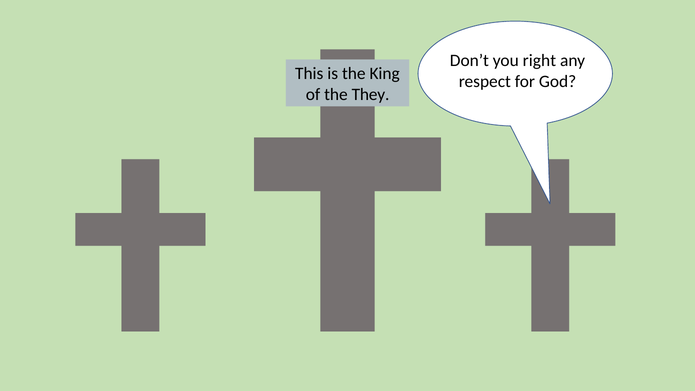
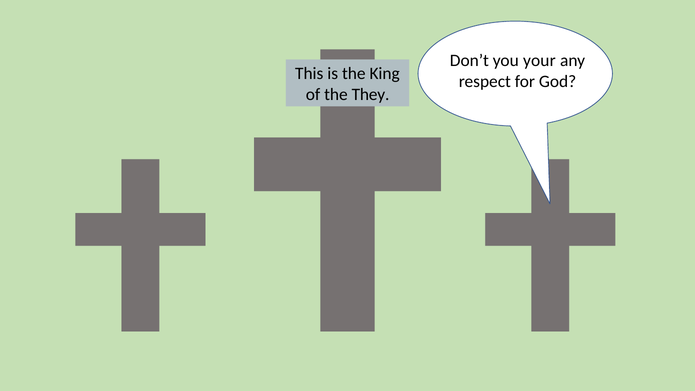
right: right -> your (539, 61)
